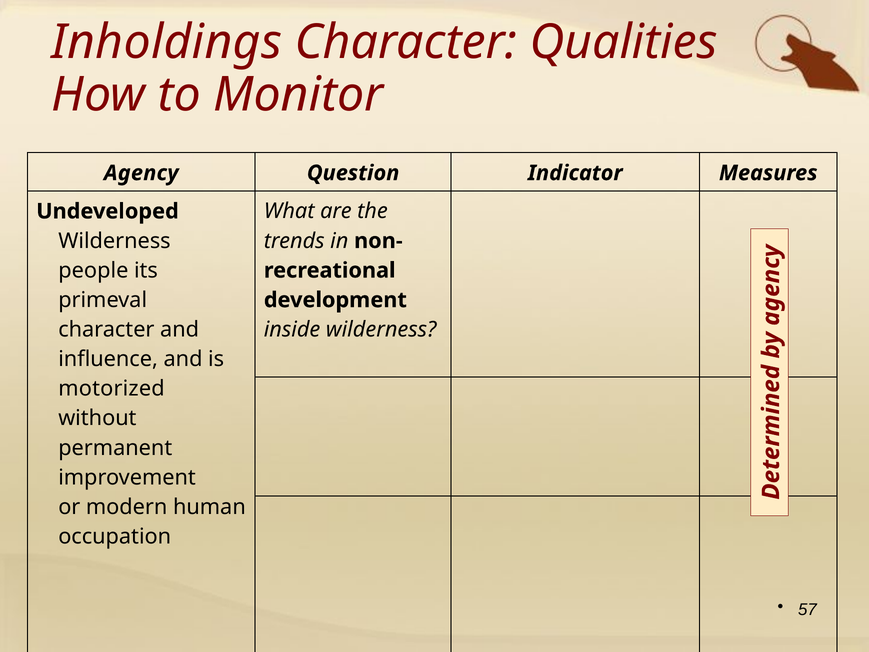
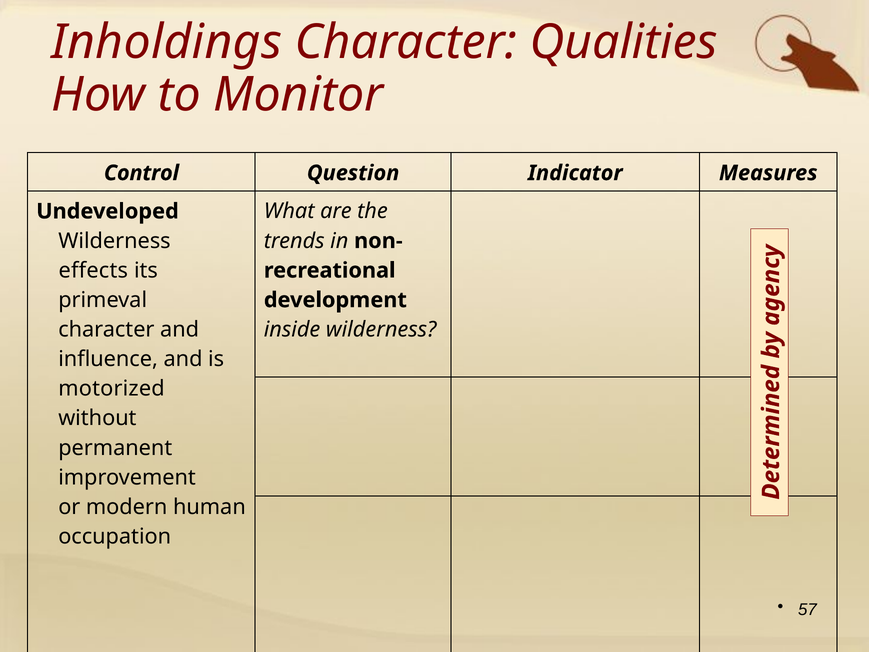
Agency: Agency -> Control (141, 173)
people: people -> effects (93, 270)
